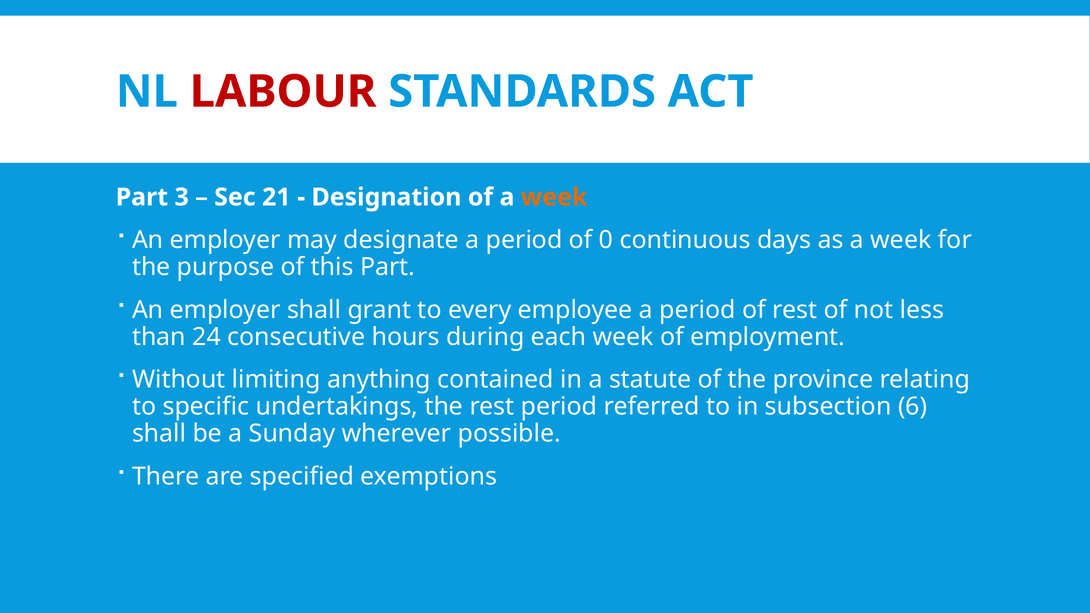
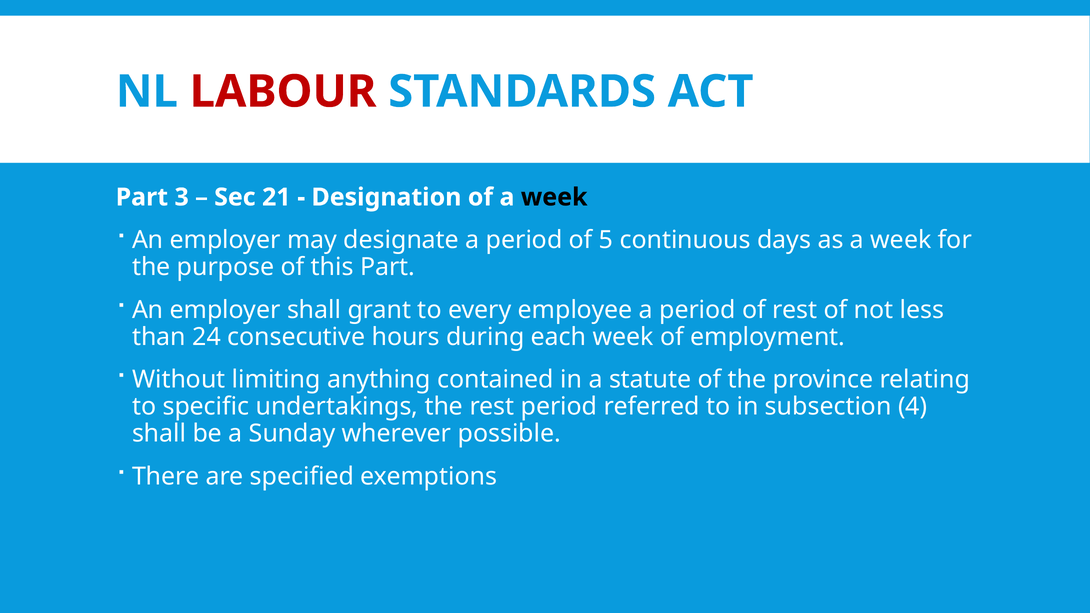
week colour: orange -> black (554, 197)
0: 0 -> 5 (606, 240)
6: 6 -> 4 (913, 407)
